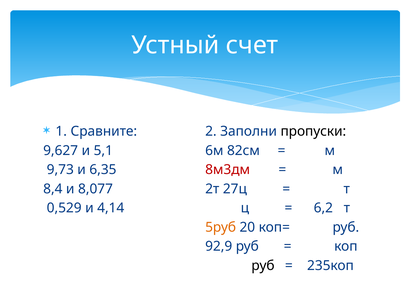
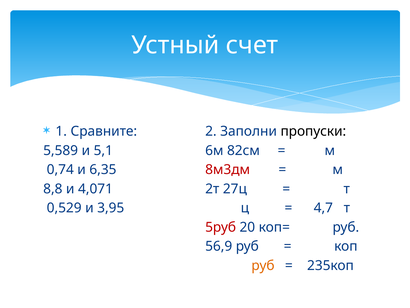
9,627: 9,627 -> 5,589 (61, 150)
9,73: 9,73 -> 0,74 (60, 169)
8,4: 8,4 -> 8,8 (53, 189)
8,077: 8,077 -> 4,071 (95, 189)
4,14: 4,14 -> 3,95 (111, 208)
6,2: 6,2 -> 4,7 (323, 208)
5руб colour: orange -> red (221, 227)
92,9: 92,9 -> 56,9 (219, 246)
руб colour: black -> orange (263, 265)
